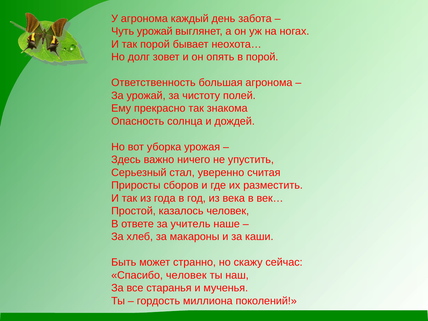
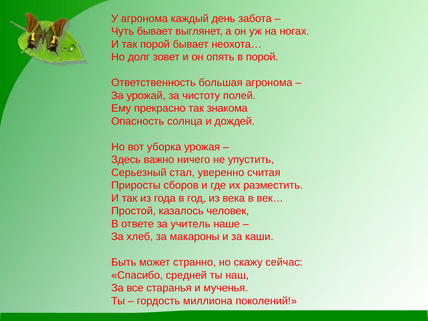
Чуть урожай: урожай -> бывает (155, 31)
Спасибо человек: человек -> средней (186, 275)
